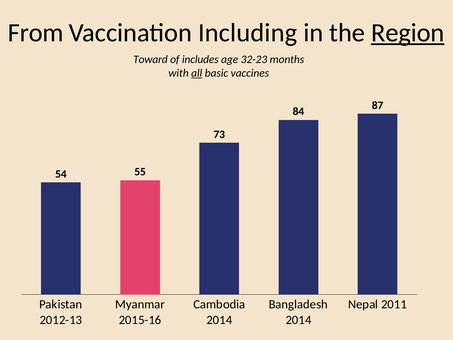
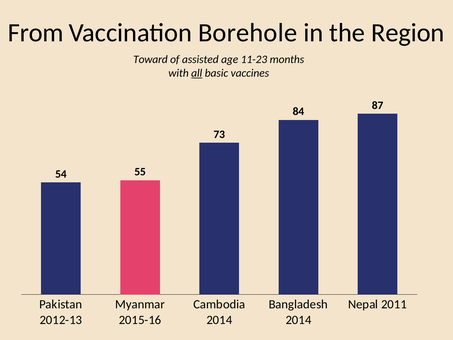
Including: Including -> Borehole (248, 33)
Region underline: present -> none (408, 33)
includes: includes -> assisted (200, 59)
32-23: 32-23 -> 11-23 (254, 59)
